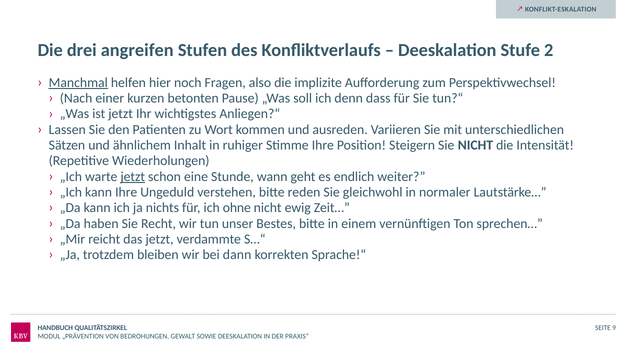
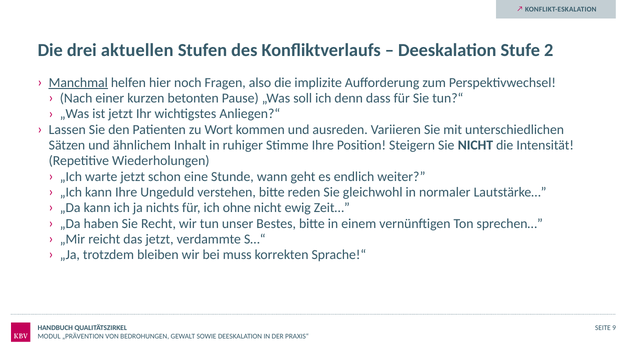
angreifen: angreifen -> aktuellen (137, 50)
jetzt underline: present -> none (133, 176)
dann: dann -> muss (237, 255)
